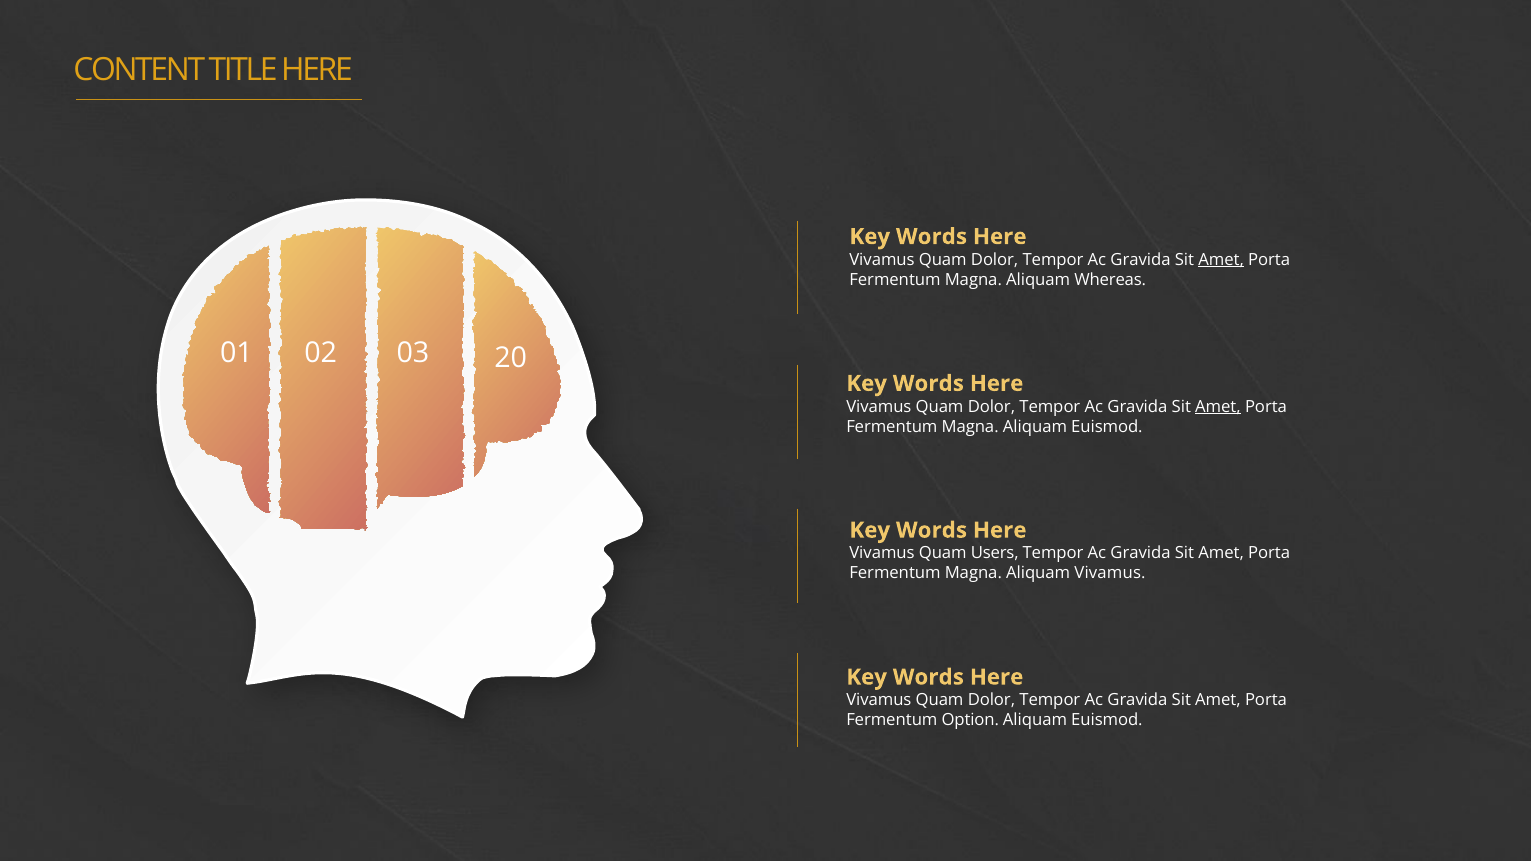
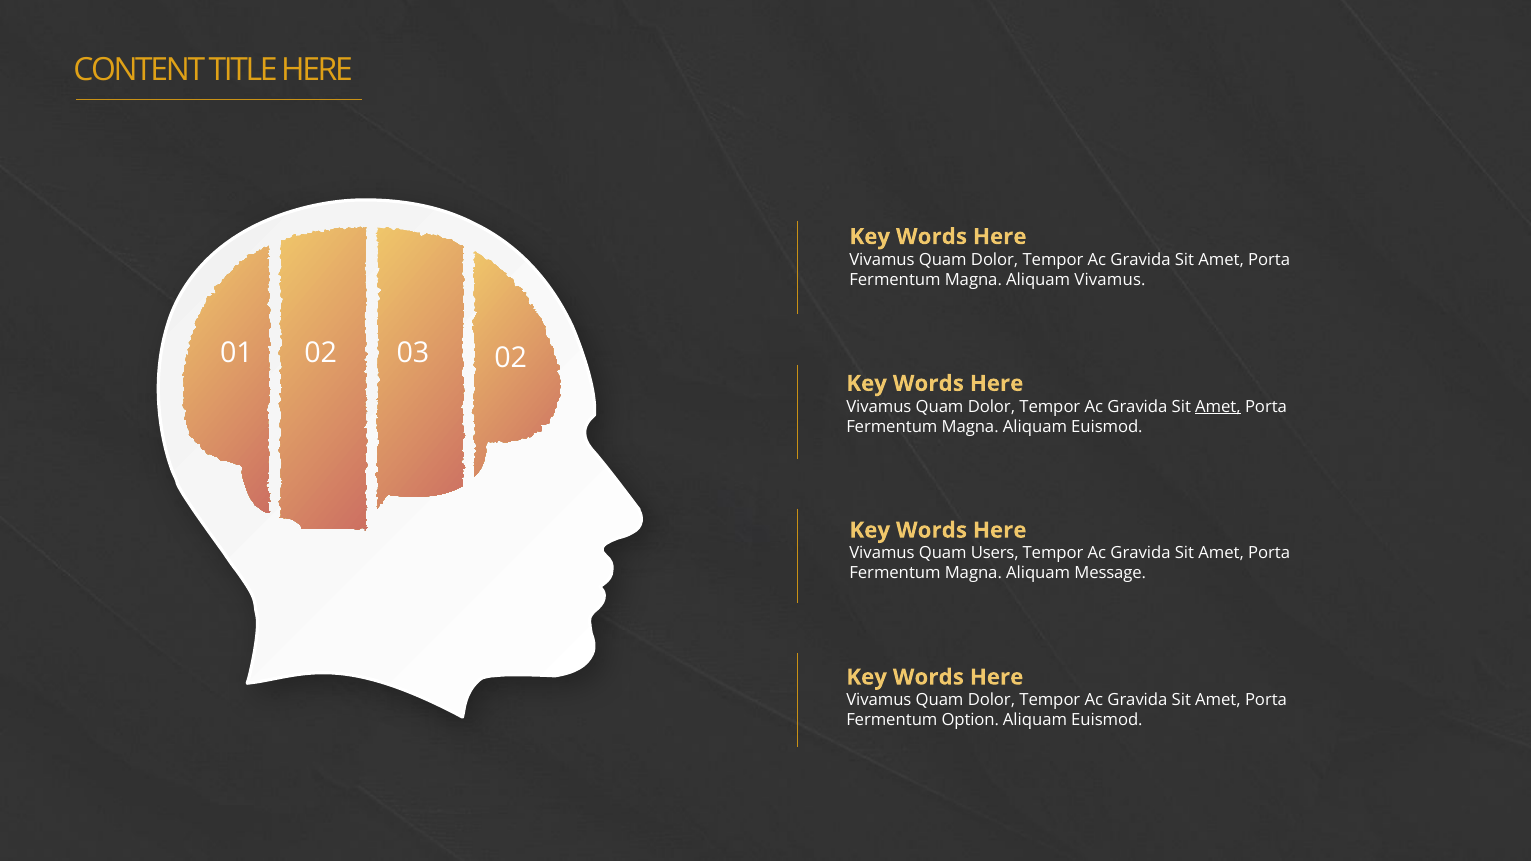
Amet underline: present -> none (1221, 260)
Aliquam Whereas: Whereas -> Vivamus (1110, 280)
03 20: 20 -> 02 (511, 358)
Aliquam Vivamus: Vivamus -> Message (1110, 574)
